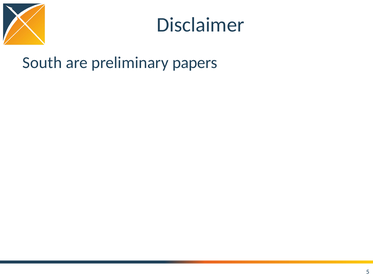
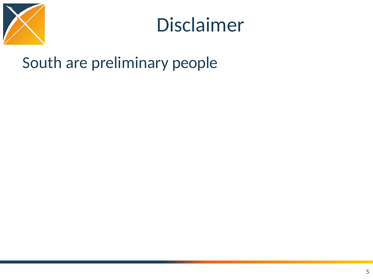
papers: papers -> people (195, 63)
